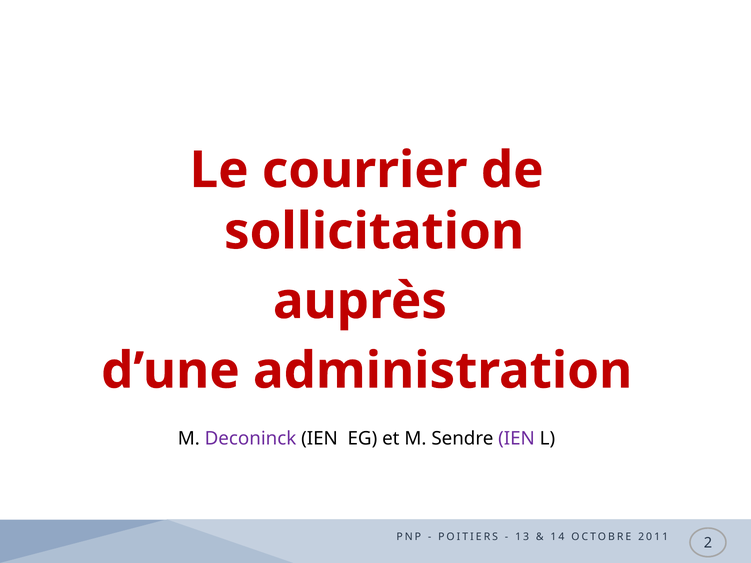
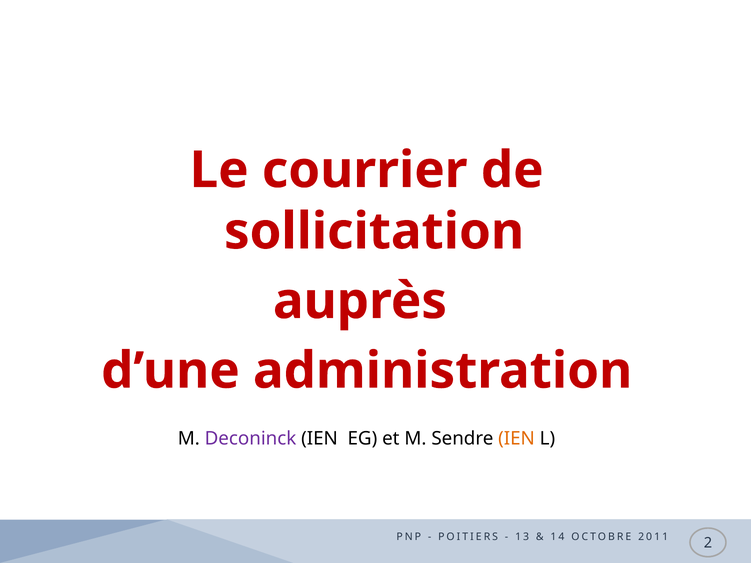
IEN colour: purple -> orange (517, 439)
